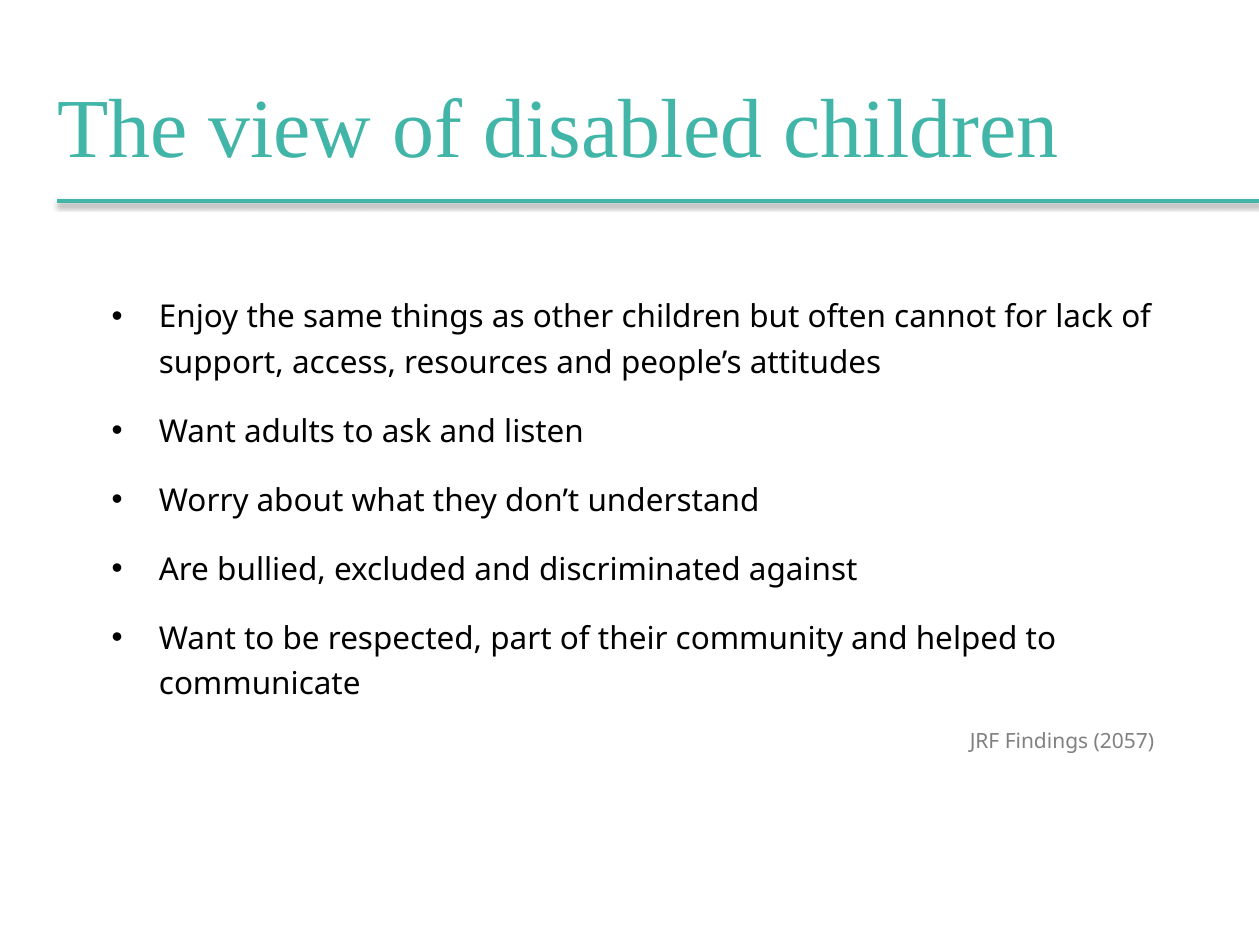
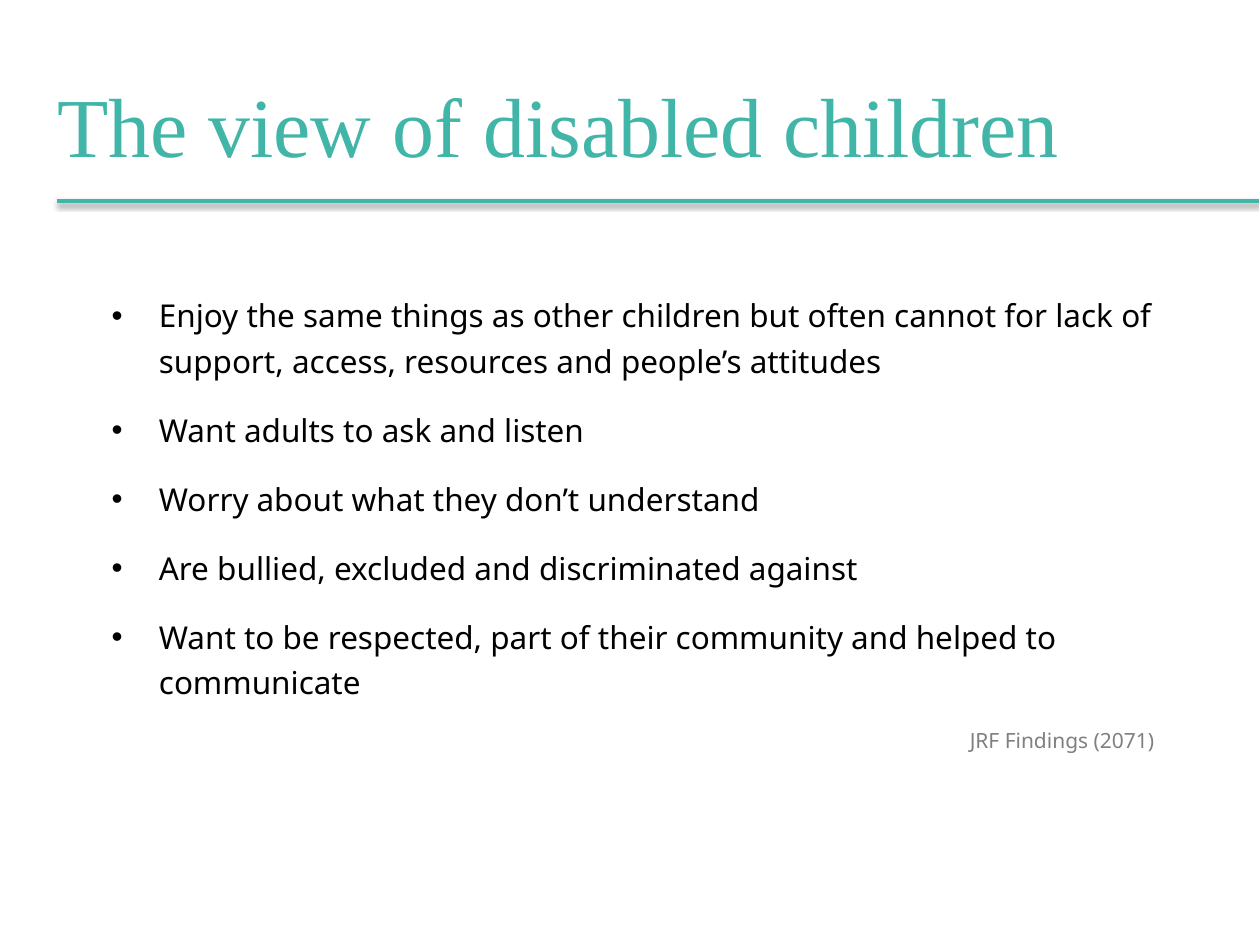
2057: 2057 -> 2071 (1124, 742)
